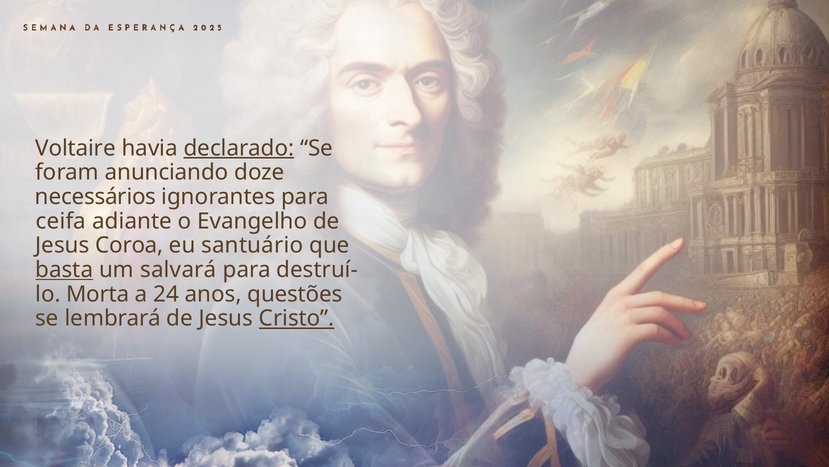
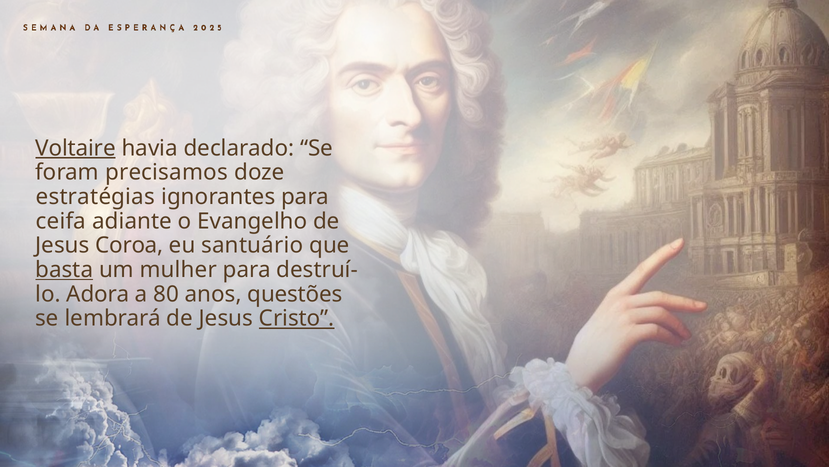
Voltaire underline: none -> present (76, 148)
declarado underline: present -> none (239, 148)
anunciando: anunciando -> precisamos (167, 172)
necessários: necessários -> estratégias (95, 197)
salvará: salvará -> mulher (178, 269)
Morta: Morta -> Adora (98, 294)
24: 24 -> 80 (166, 294)
